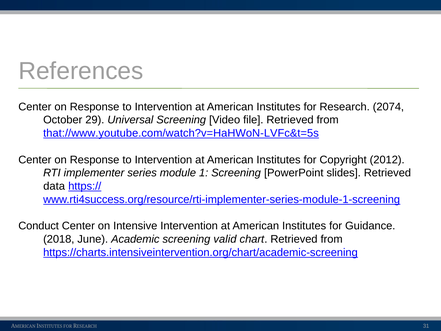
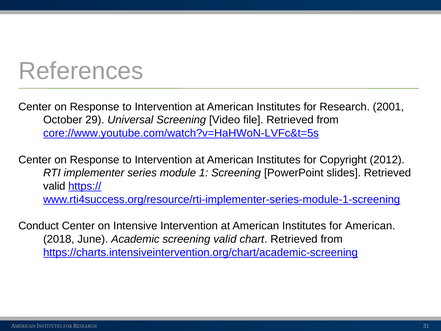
2074: 2074 -> 2001 (388, 107)
that://www.youtube.com/watch?v=HaHWoN-LVFc&t=5s: that://www.youtube.com/watch?v=HaHWoN-LVFc&t=5s -> core://www.youtube.com/watch?v=HaHWoN-LVFc&t=5s (181, 133)
data: data -> valid (54, 186)
for Guidance: Guidance -> American (370, 226)
